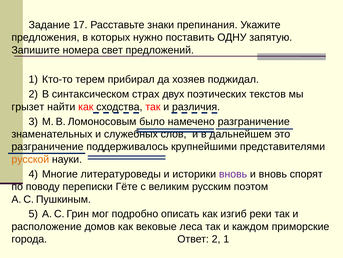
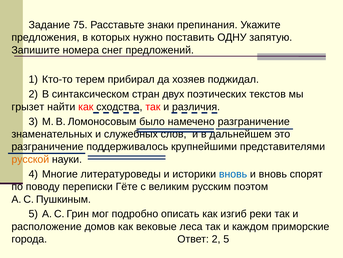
17: 17 -> 75 (80, 25)
свет: свет -> снег (112, 50)
страх: страх -> стран (146, 94)
вновь colour: purple -> blue (233, 174)
2 1: 1 -> 5 (226, 239)
